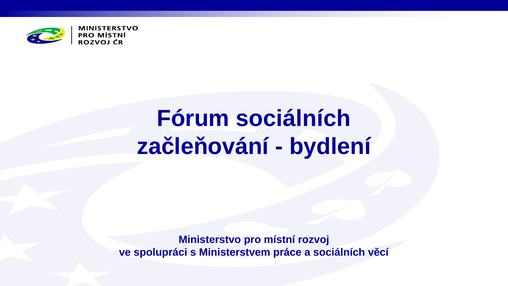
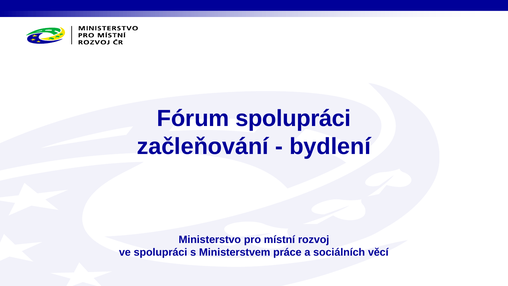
Fórum sociálních: sociálních -> spolupráci (293, 118)
